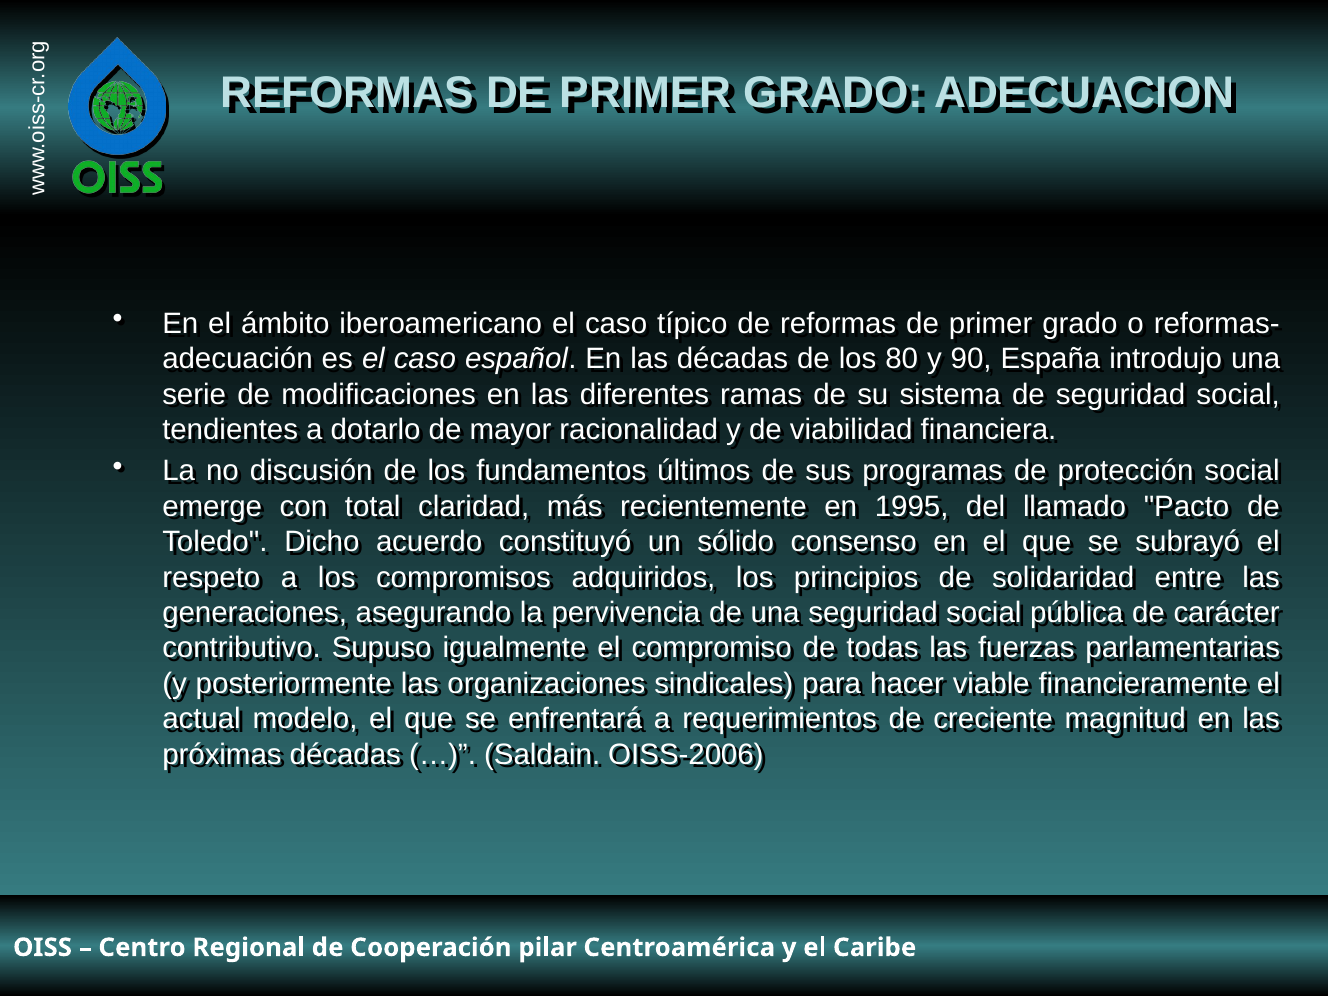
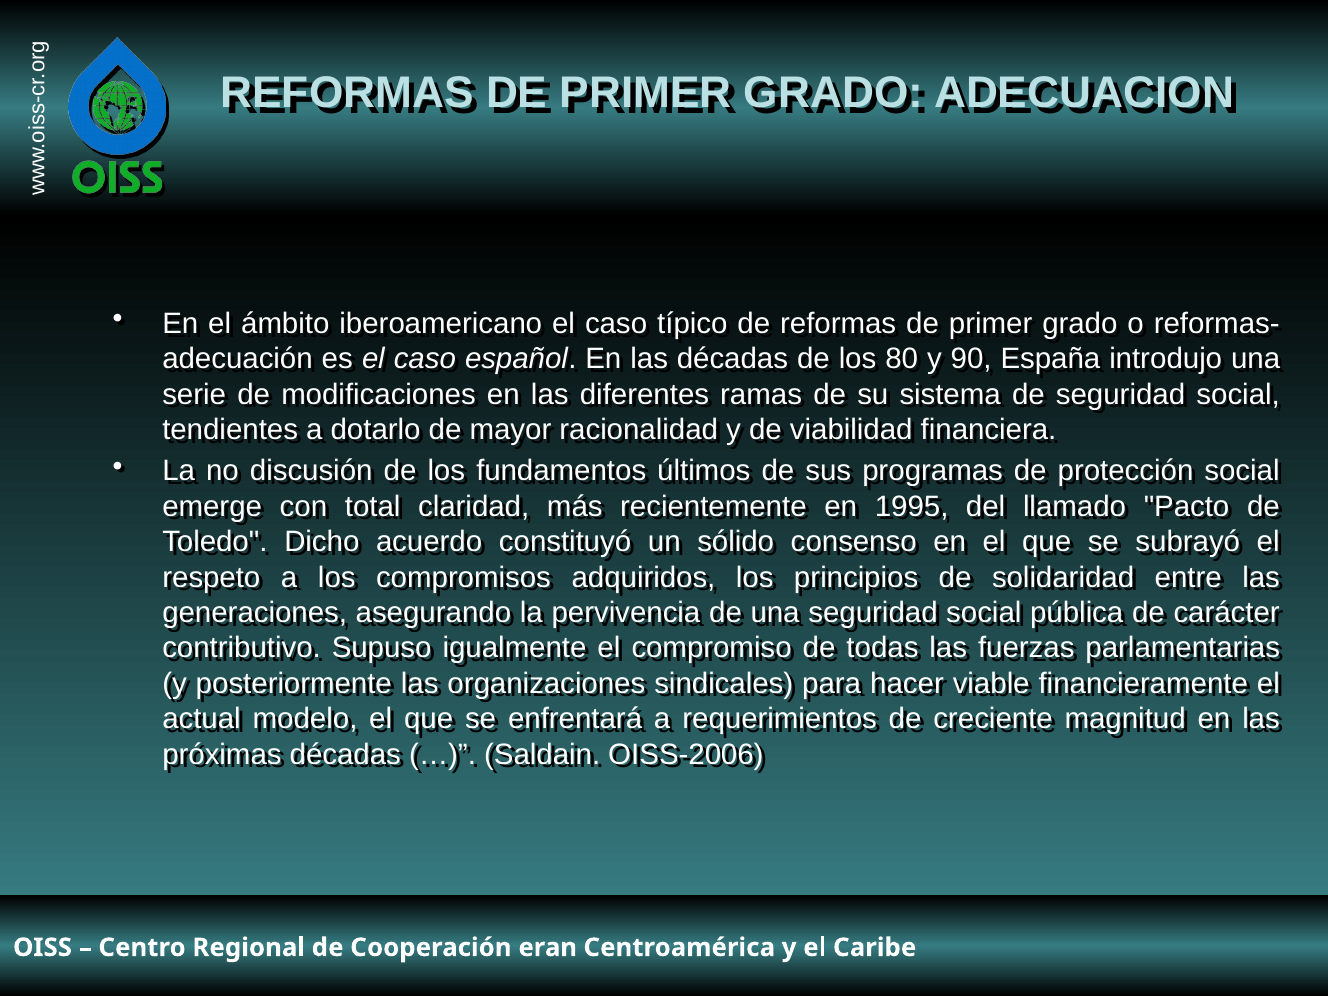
pilar: pilar -> eran (548, 948)
